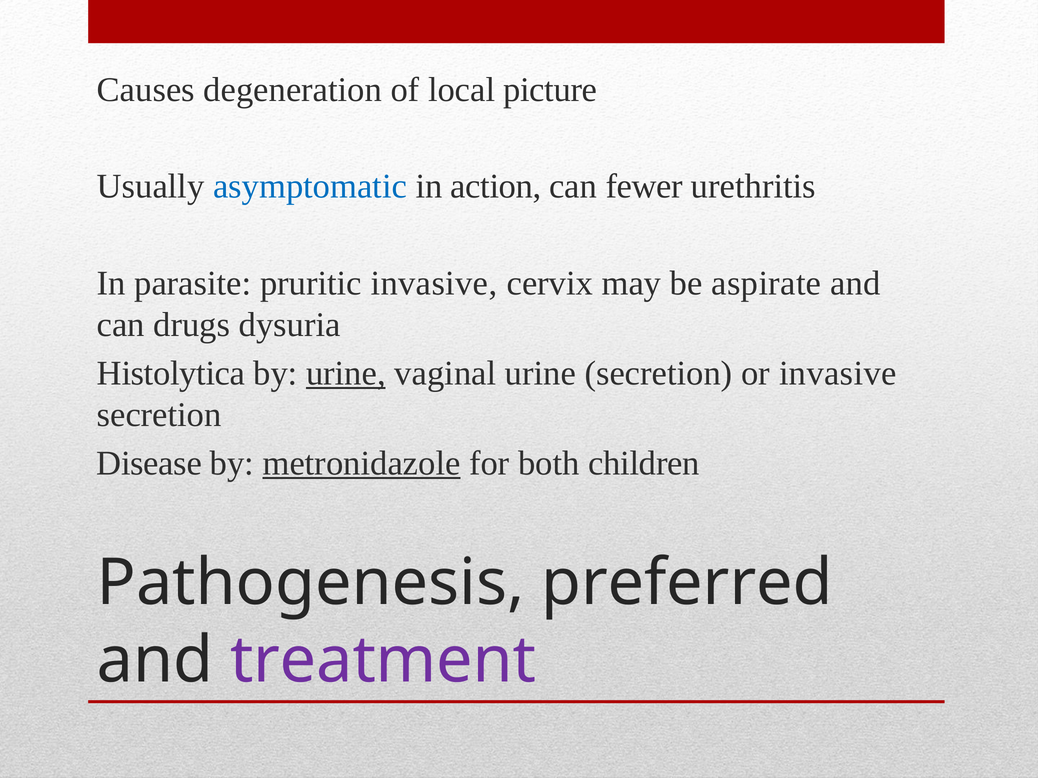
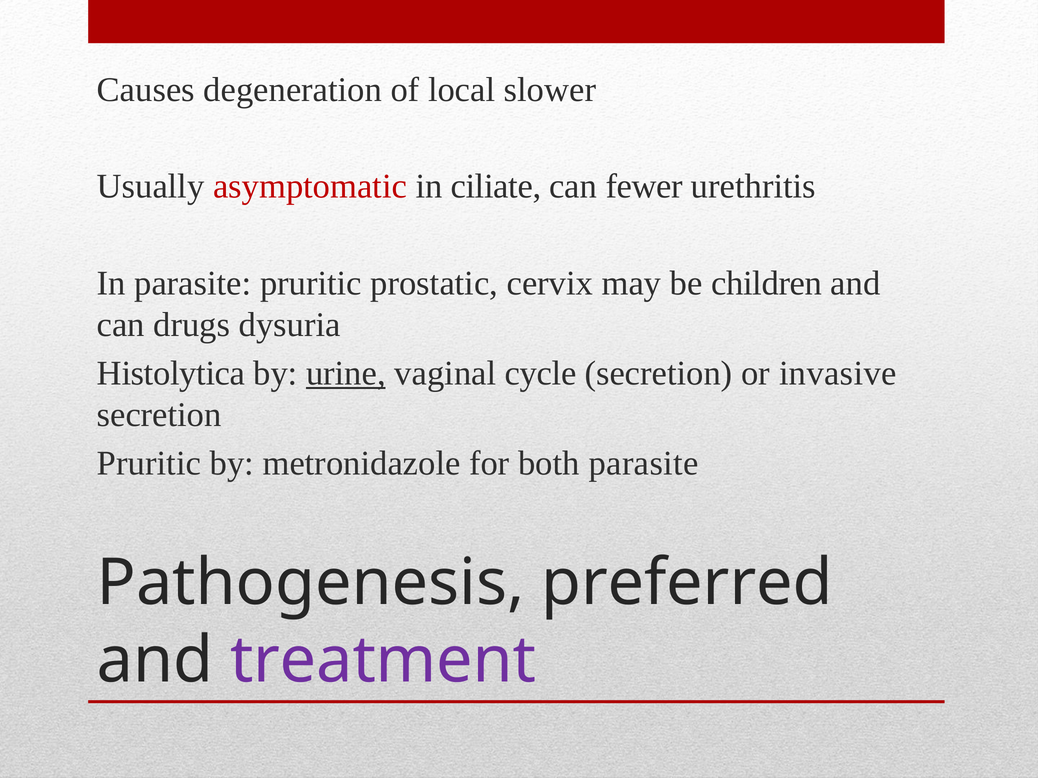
picture: picture -> slower (550, 90)
asymptomatic colour: blue -> red (310, 187)
action: action -> ciliate (496, 187)
pruritic invasive: invasive -> prostatic (434, 284)
aspirate: aspirate -> children (767, 284)
vaginal urine: urine -> cycle (541, 373)
Disease: Disease -> Pruritic (149, 463)
metronidazole underline: present -> none (362, 463)
both children: children -> parasite (644, 463)
